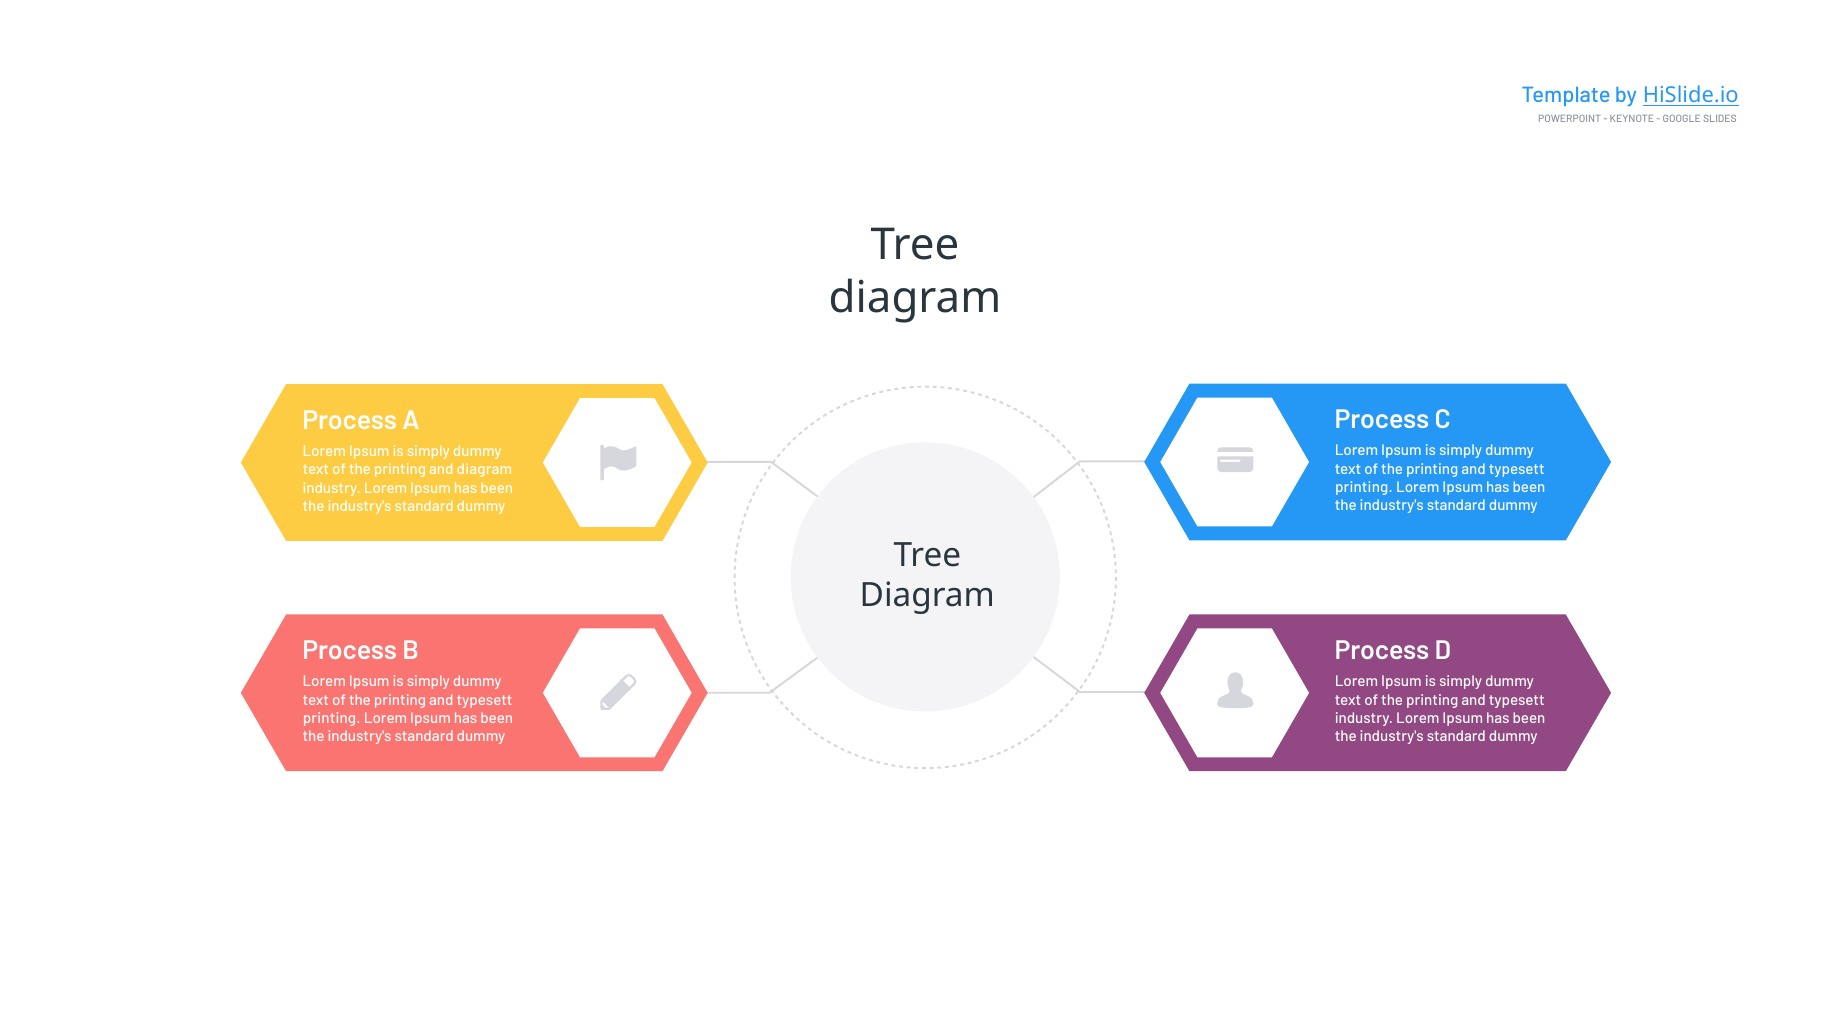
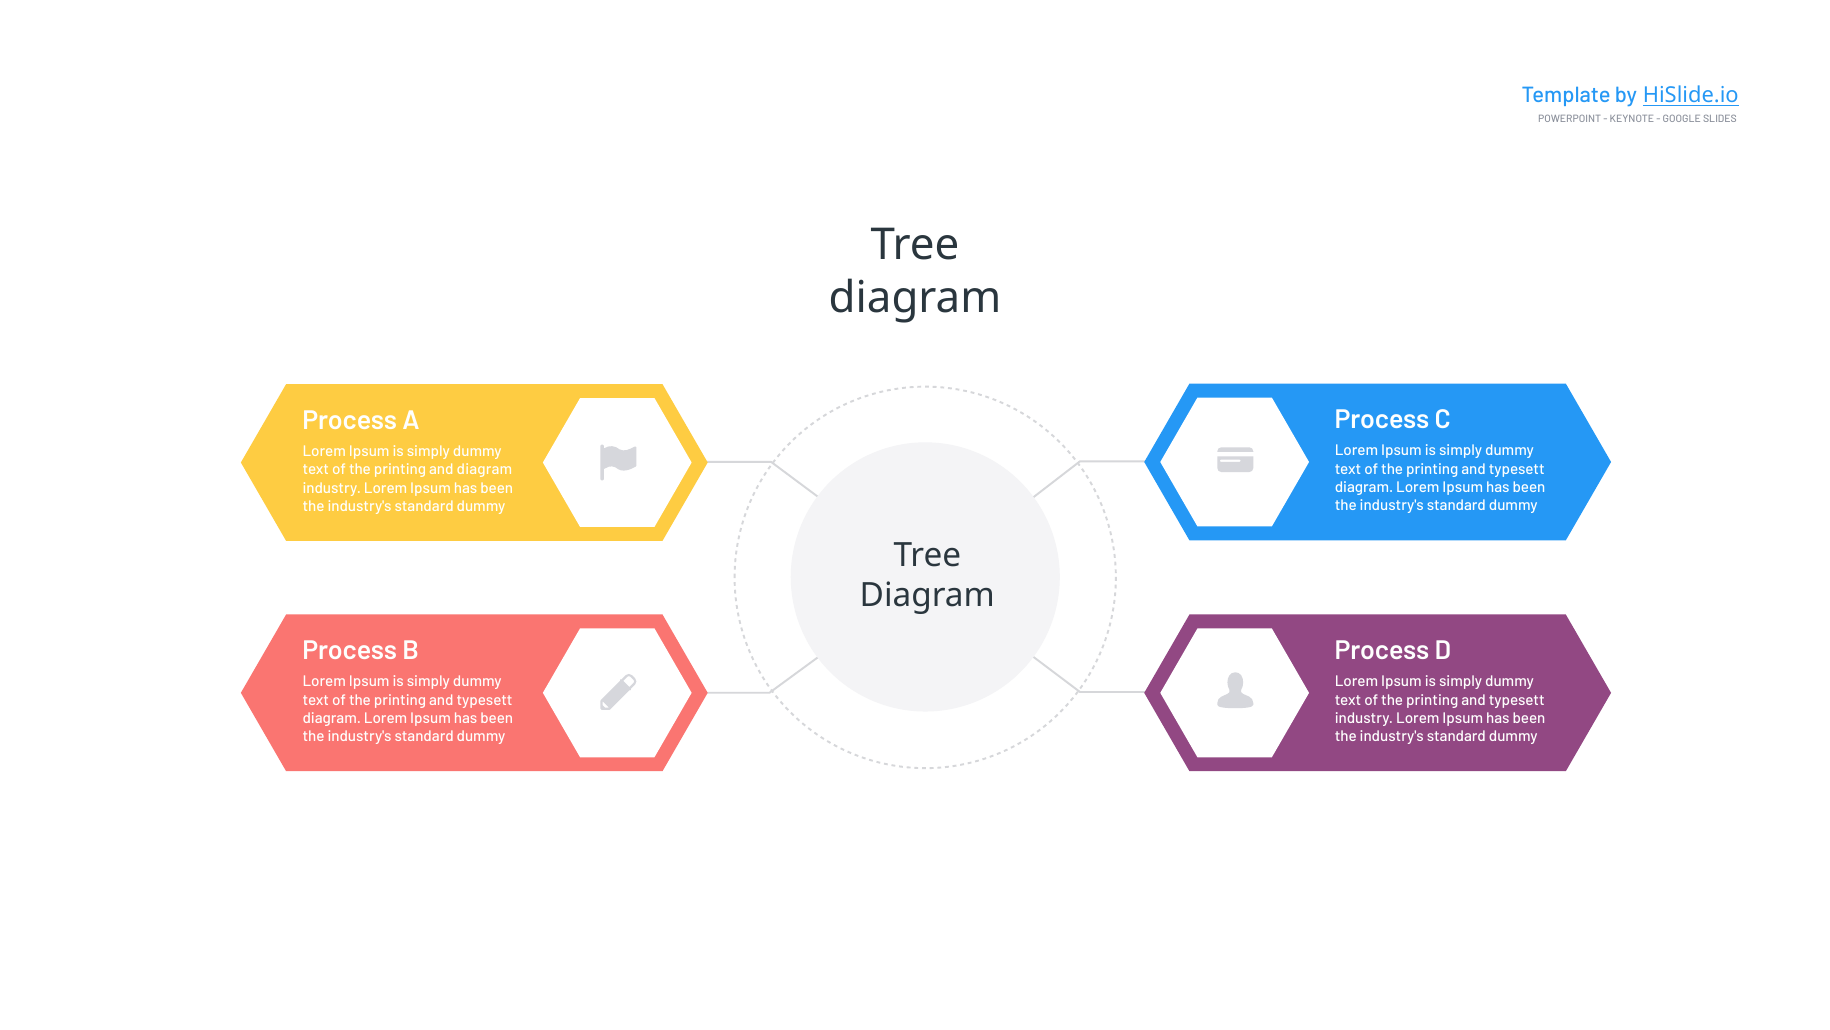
printing: printing -> diagram (1364, 487)
printing: printing -> diagram (332, 718)
